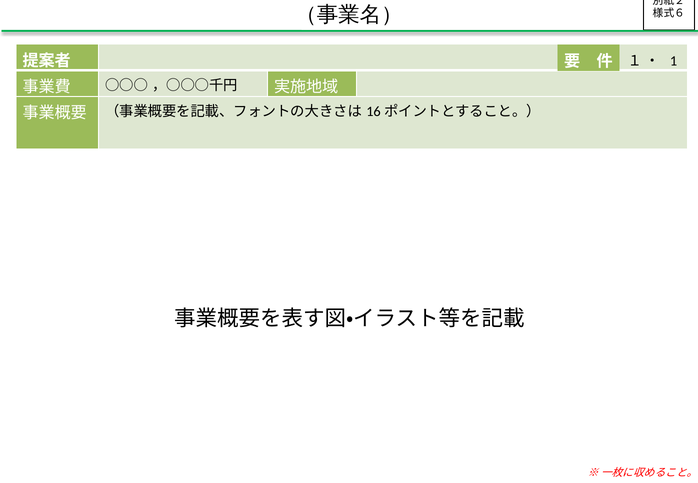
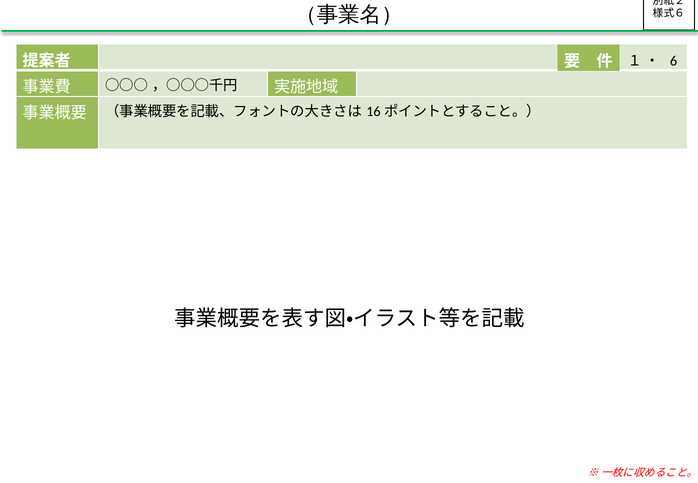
1: 1 -> 6 (674, 61)
